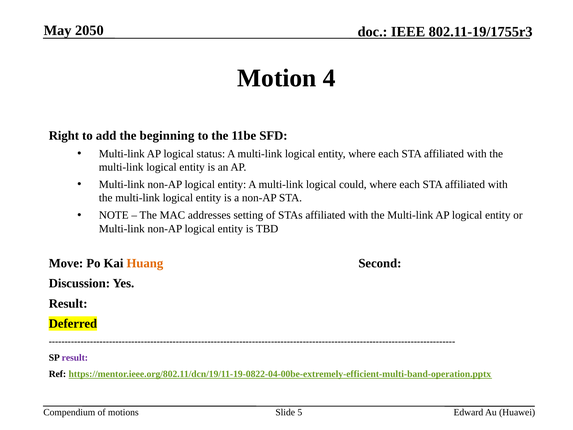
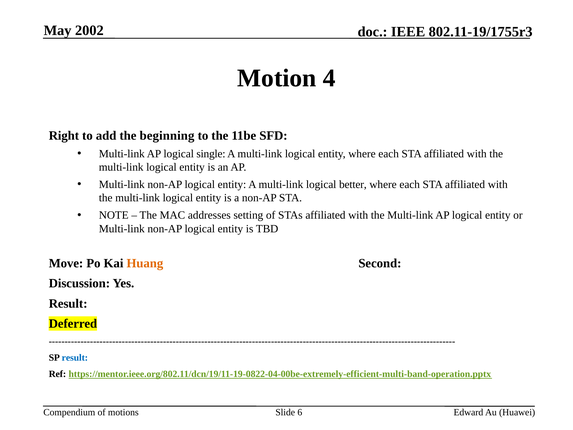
2050: 2050 -> 2002 (89, 30)
status: status -> single (211, 154)
could: could -> better (353, 184)
result colour: purple -> blue (75, 358)
5: 5 -> 6 (300, 412)
